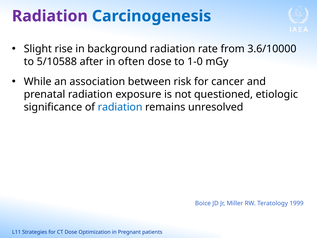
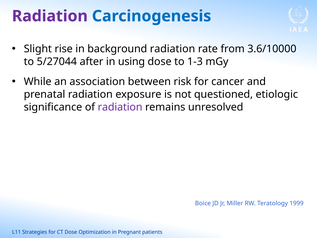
5/10588: 5/10588 -> 5/27044 (57, 62)
often: often -> using (132, 62)
1-0: 1-0 -> 1-3 (195, 62)
radiation colour: blue -> purple (120, 107)
